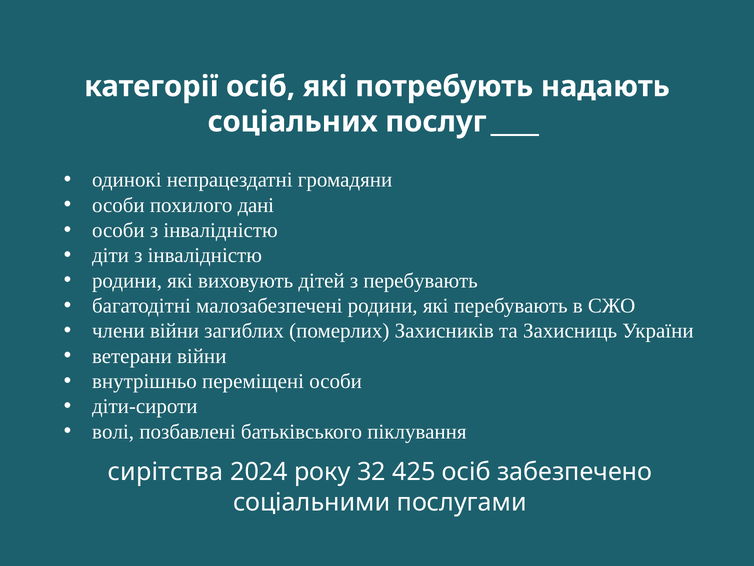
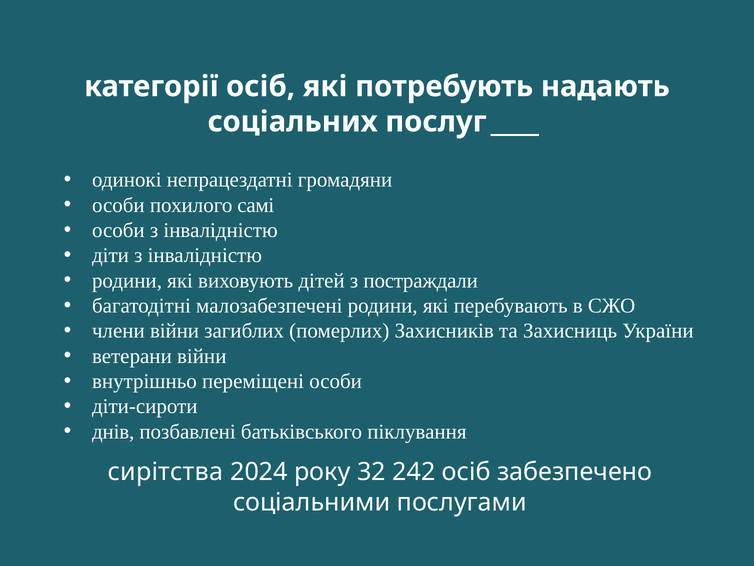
дані: дані -> самі (256, 205)
з перебувають: перебувають -> постраждали (421, 280)
волі: волі -> днів (113, 431)
425: 425 -> 242 (414, 472)
